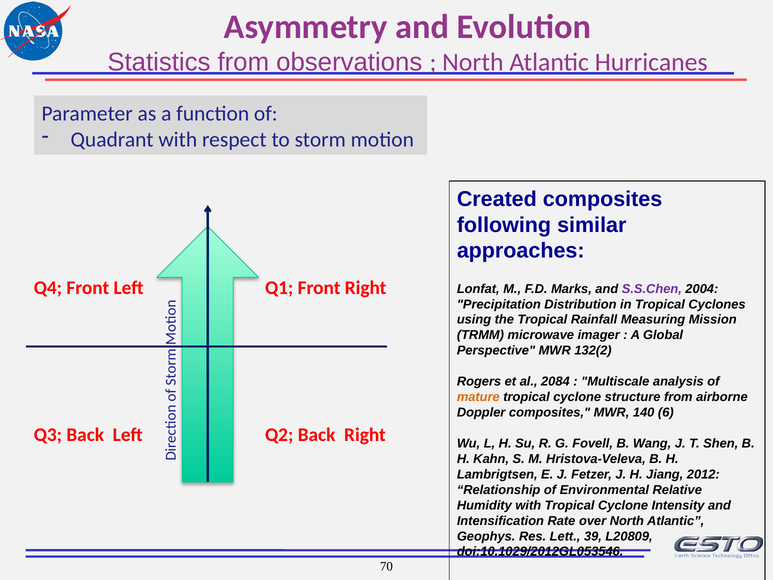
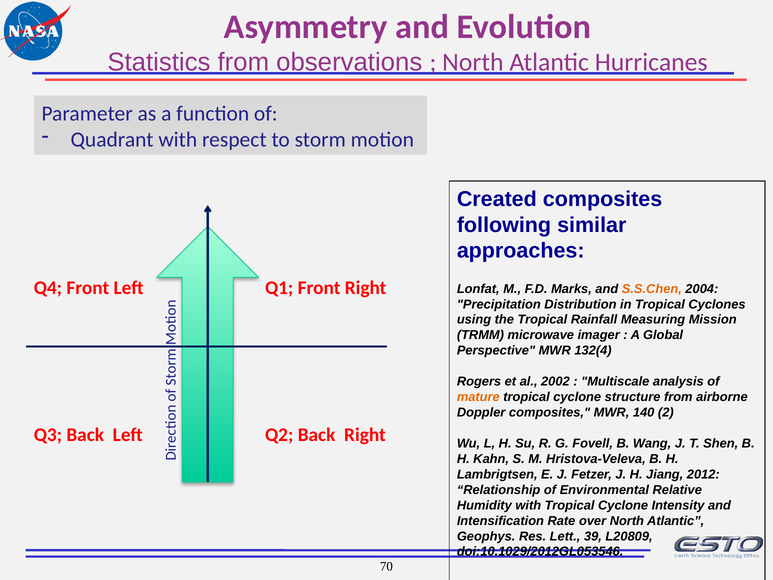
S.S.Chen colour: purple -> orange (652, 289)
132(2: 132(2 -> 132(4 (593, 351)
2084: 2084 -> 2002 (555, 381)
6: 6 -> 2 (666, 412)
